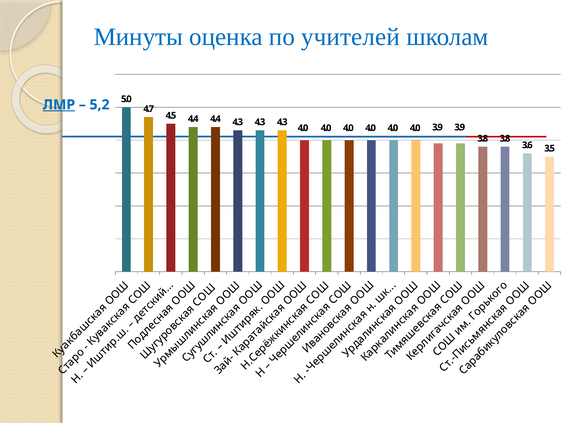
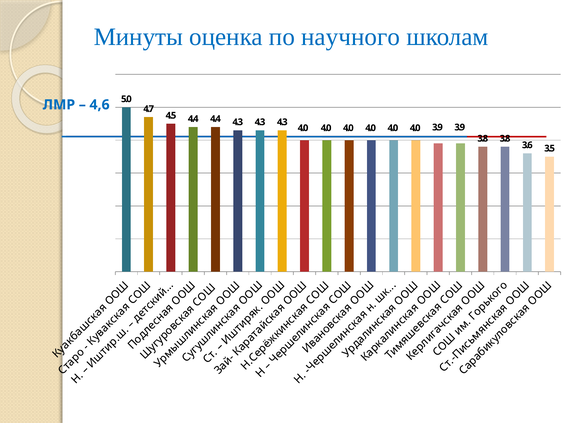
учителей: учителей -> научного (351, 37)
ЛМР underline: present -> none (59, 105)
5,2: 5,2 -> 4,6 (100, 105)
